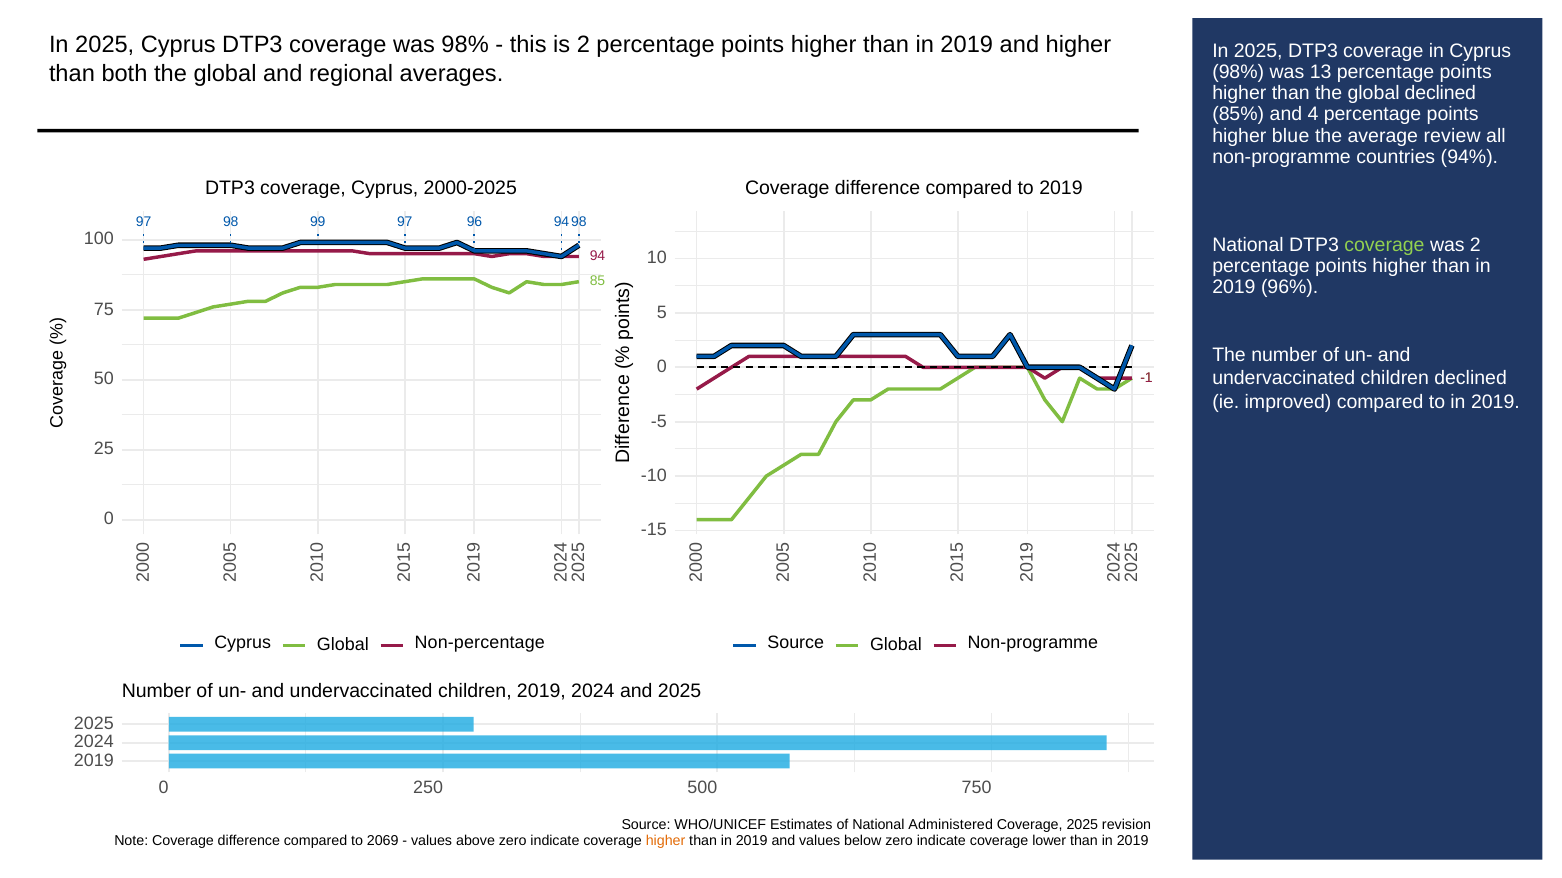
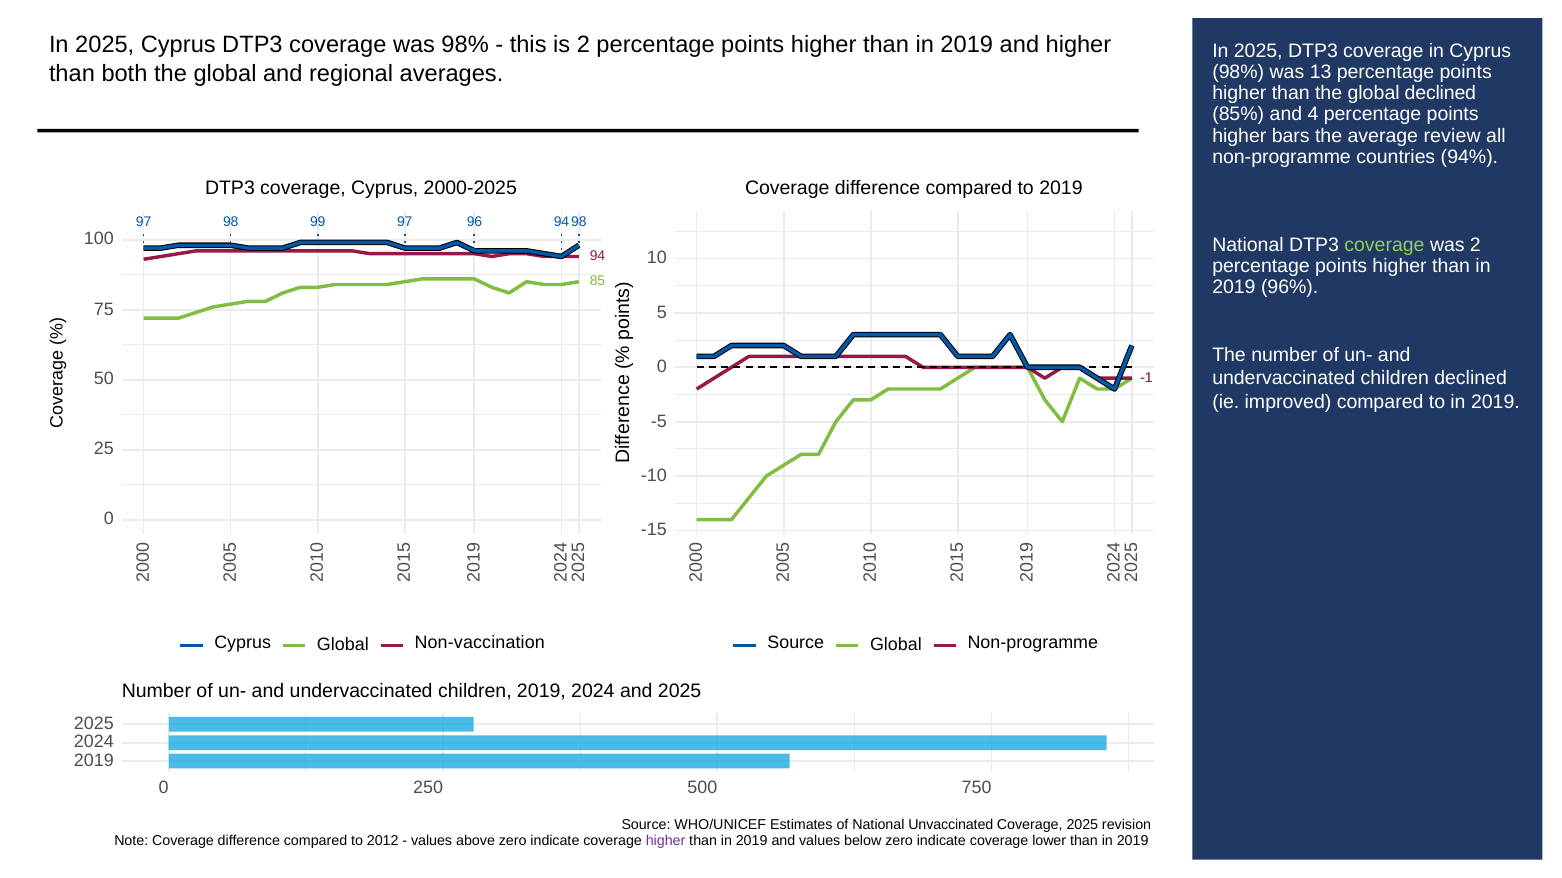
blue: blue -> bars (1291, 136)
Non-percentage: Non-percentage -> Non-vaccination (480, 644)
Administered: Administered -> Unvaccinated (951, 826)
2069: 2069 -> 2012 (383, 841)
higher colour: orange -> purple (666, 841)
